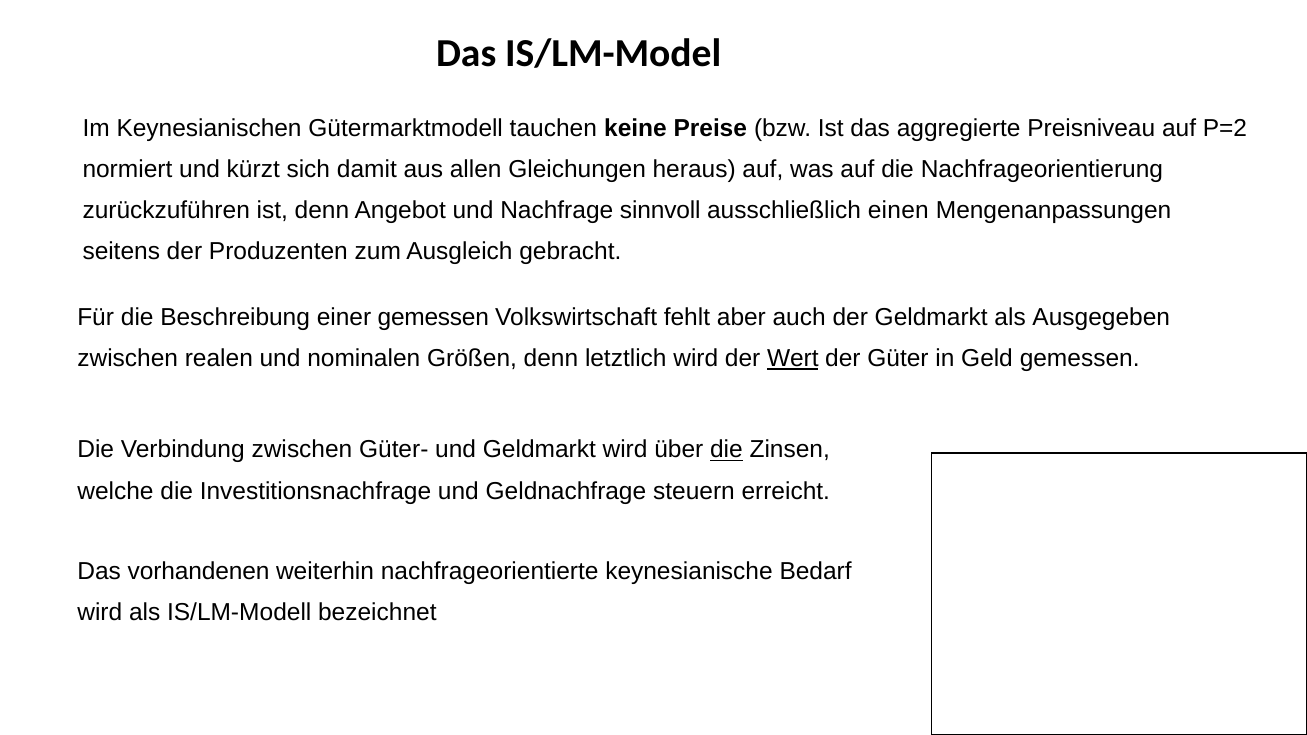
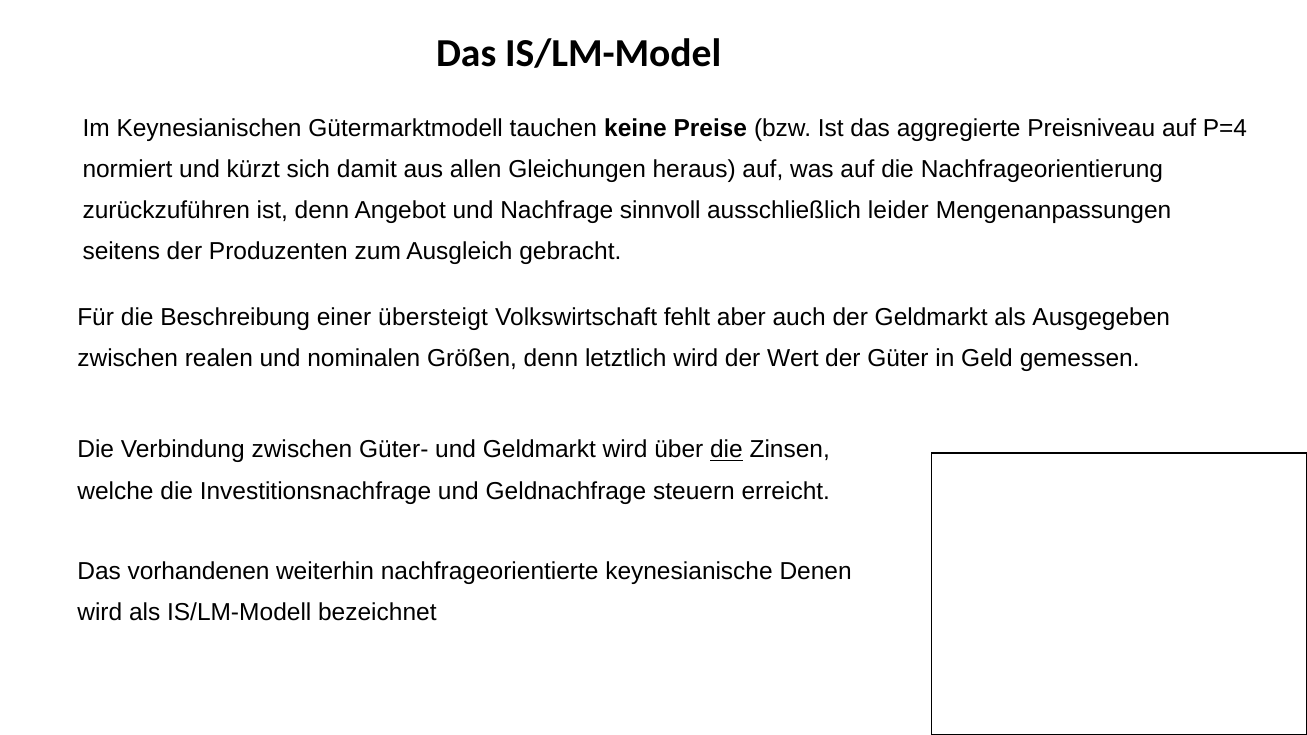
P=2: P=2 -> P=4 (1225, 129)
einen: einen -> leider (898, 211)
einer gemessen: gemessen -> übersteigt (433, 317)
Wert underline: present -> none (793, 358)
Bedarf: Bedarf -> Denen (816, 571)
